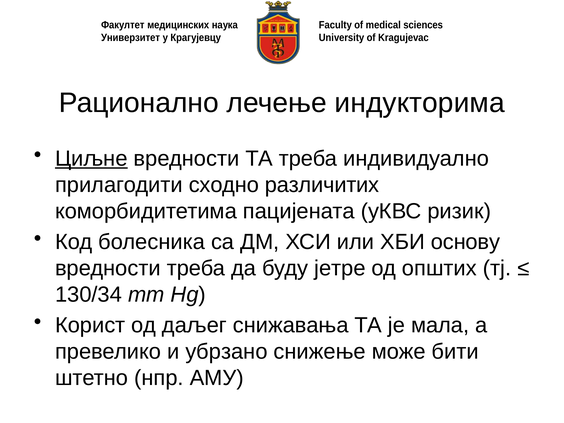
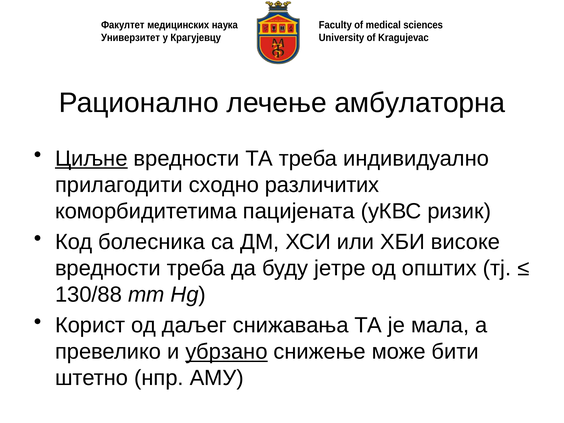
индукторима: индукторима -> амбулаторна (420, 103)
основу: основу -> високе (465, 242)
130/34: 130/34 -> 130/88 (88, 295)
убрзано underline: none -> present (226, 352)
